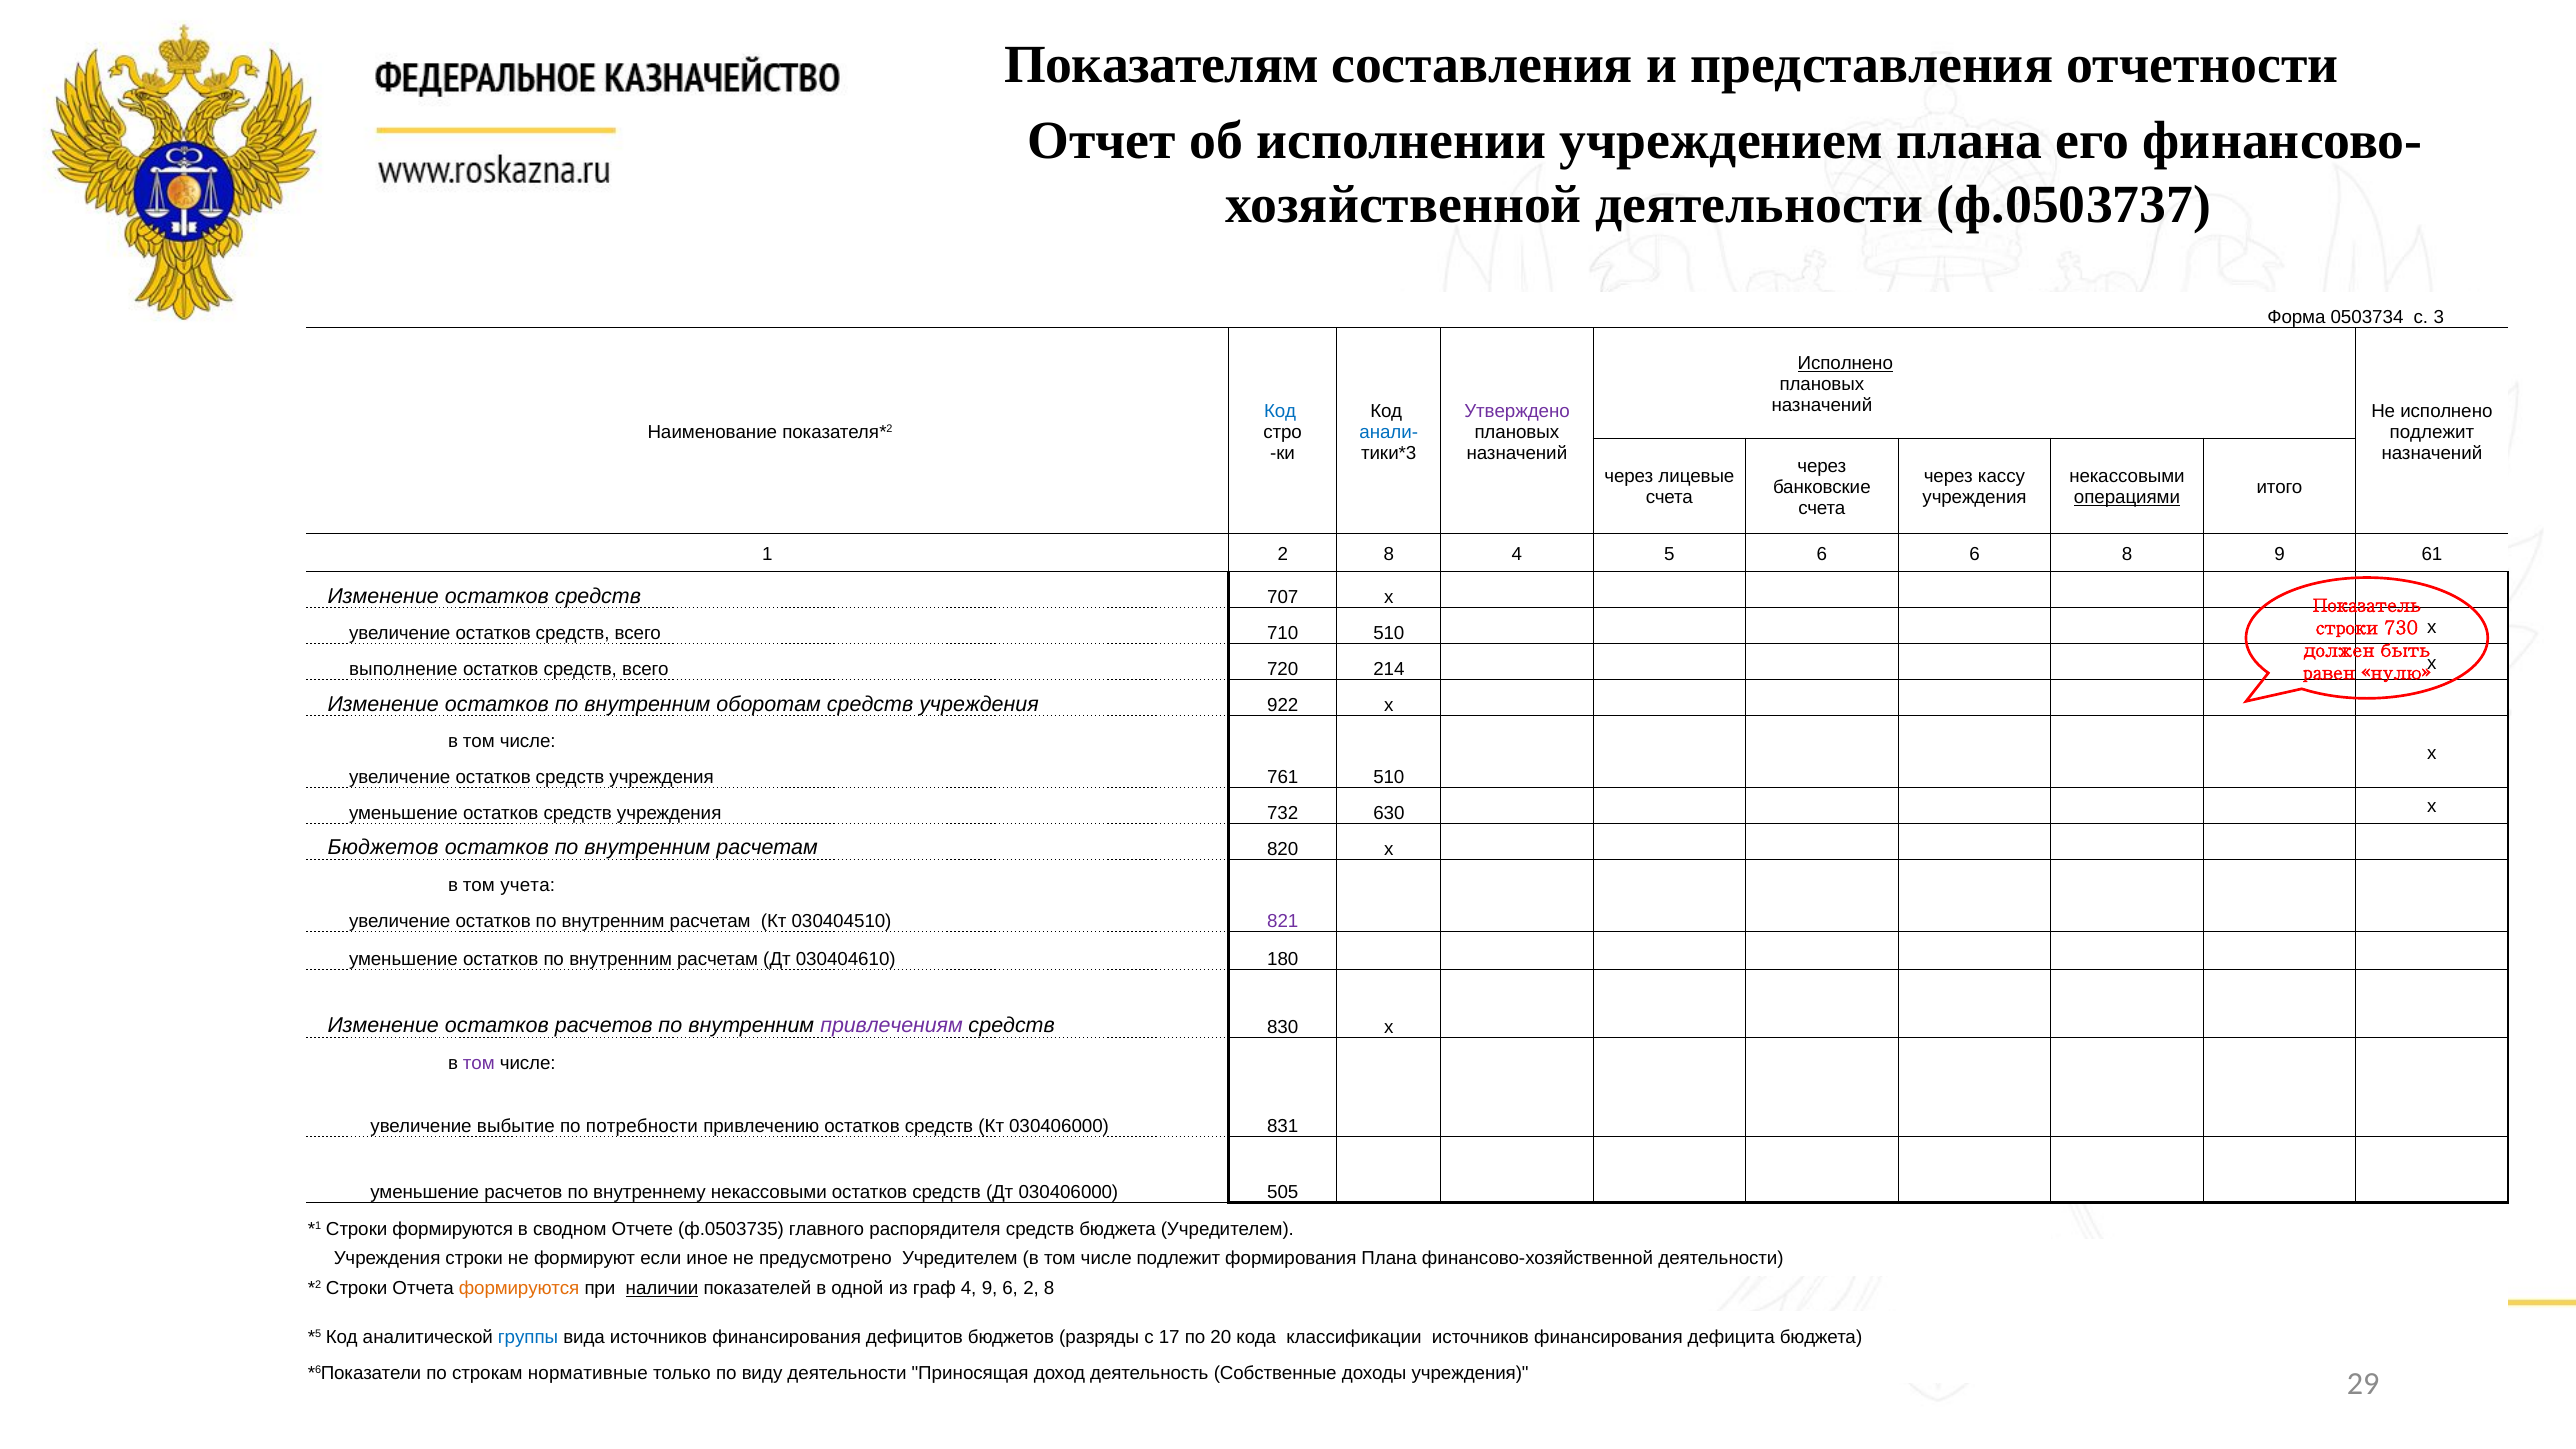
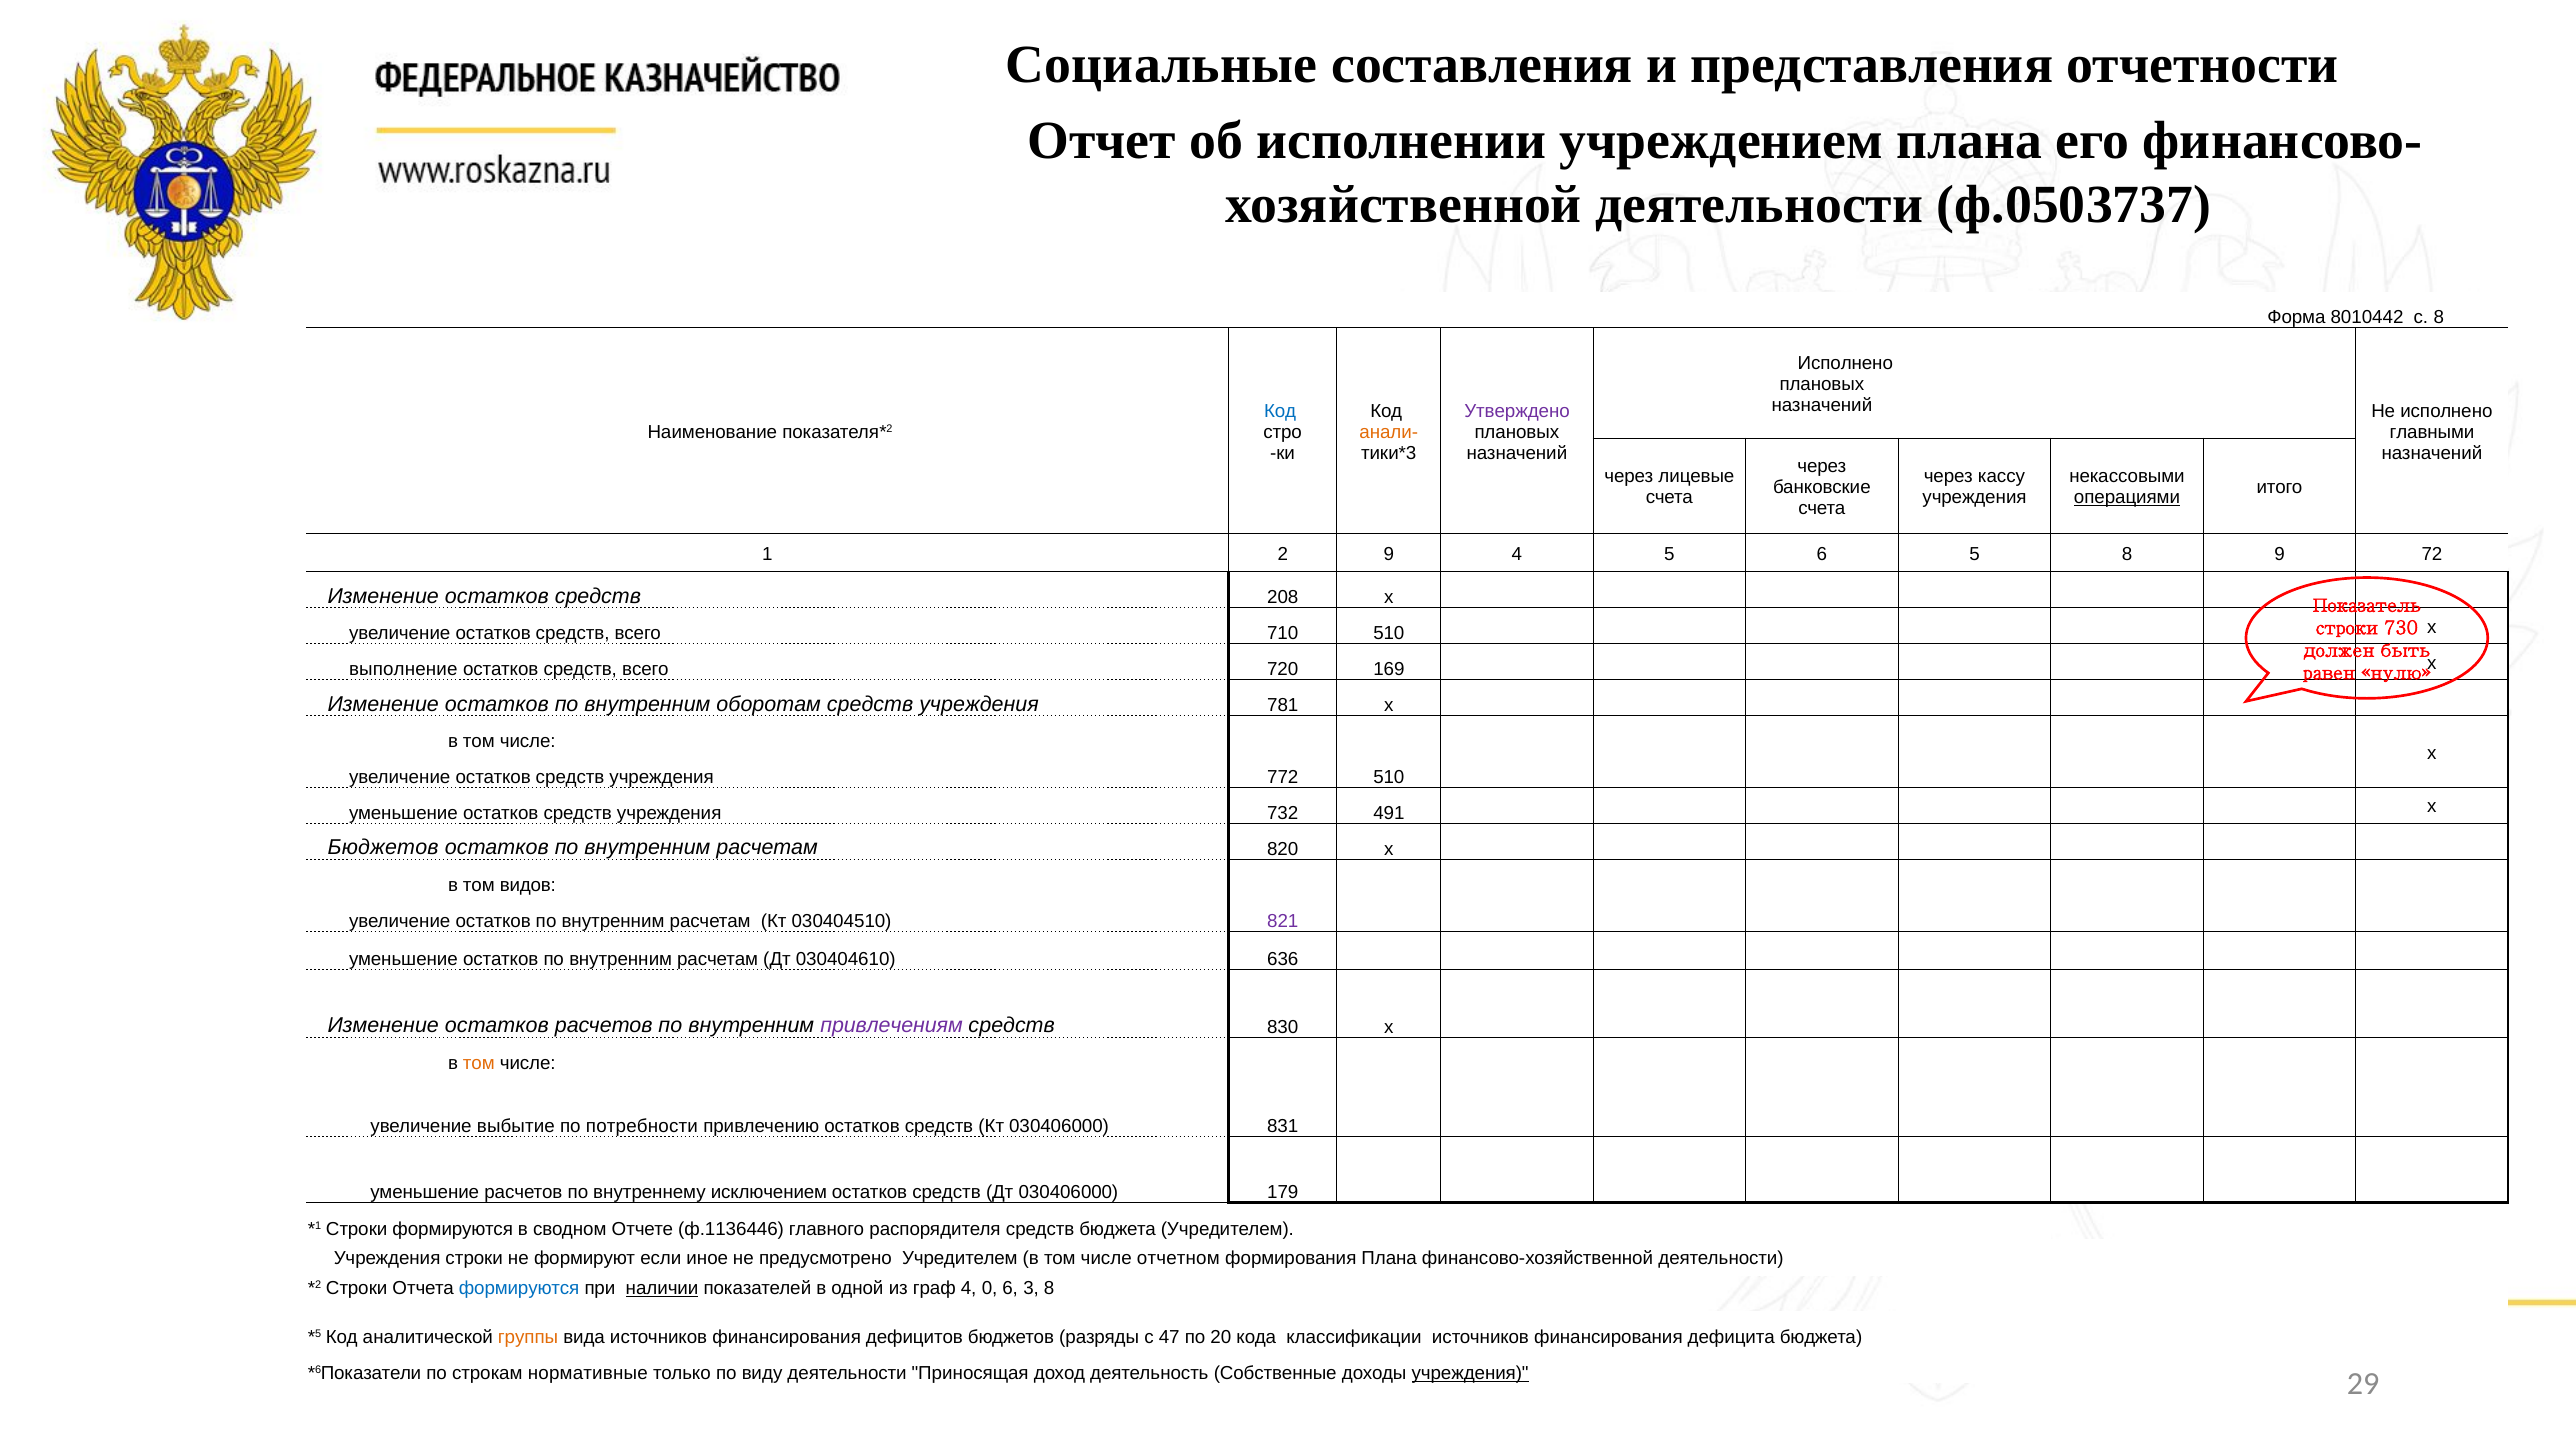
Показателям: Показателям -> Социальные (1161, 65)
0503734: 0503734 -> 8010442 (2367, 318)
с 3: 3 -> 8 (2439, 318)
Исполнено underline: present -> none (1845, 363)
анали- colour: blue -> orange (1389, 432)
подлежит: подлежит -> главными (2432, 432)
1 2 8: 8 -> 9 (1389, 554)
6 6: 6 -> 5 (1974, 554)
61: 61 -> 72 (2432, 554)
707: 707 -> 208 (1283, 598)
214: 214 -> 169 (1389, 670)
922: 922 -> 781 (1283, 706)
761: 761 -> 772 (1283, 777)
630: 630 -> 491 (1389, 813)
учета: учета -> видов (528, 885)
180: 180 -> 636 (1283, 959)
том colour: purple -> orange (479, 1063)
внутреннему некассовыми: некассовыми -> исключением (769, 1192)
505: 505 -> 179 (1283, 1192)
ф.0503735: ф.0503735 -> ф.1136446 (731, 1229)
числе подлежит: подлежит -> отчетном (1178, 1258)
формируются colour: orange -> blue (519, 1288)
4 9: 9 -> 0 (990, 1288)
6 2: 2 -> 3 (1031, 1288)
группы colour: blue -> orange (528, 1337)
17: 17 -> 47 (1169, 1337)
учреждения underline: none -> present (1470, 1373)
